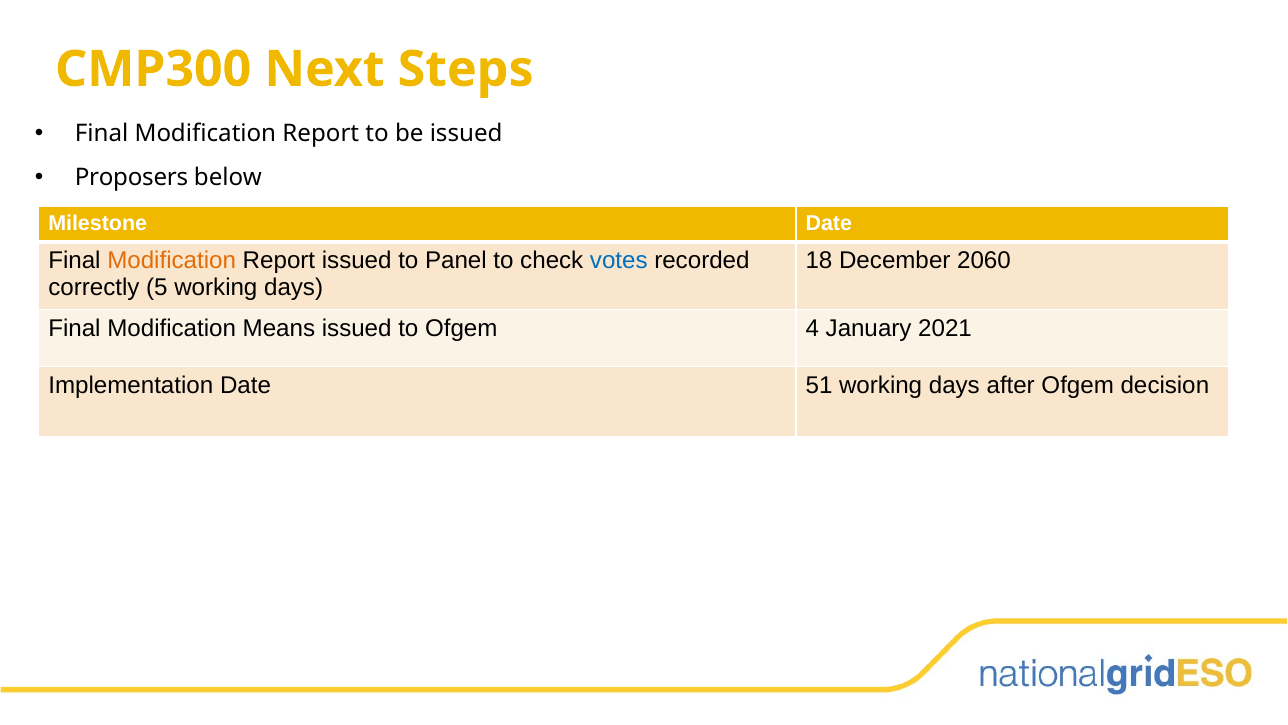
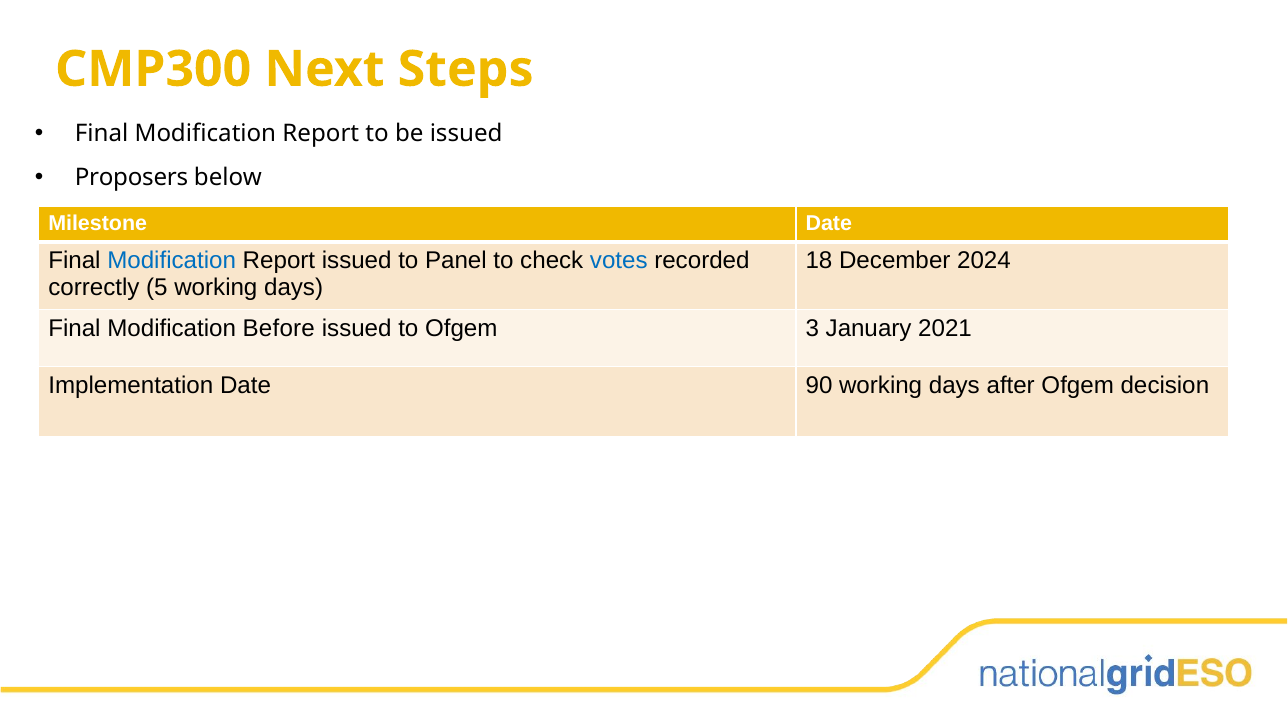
Modification colour: orange -> blue (172, 261)
2060: 2060 -> 2024 (984, 261)
Means: Means -> Before (279, 328)
4: 4 -> 3 (812, 328)
51: 51 -> 90 (819, 385)
